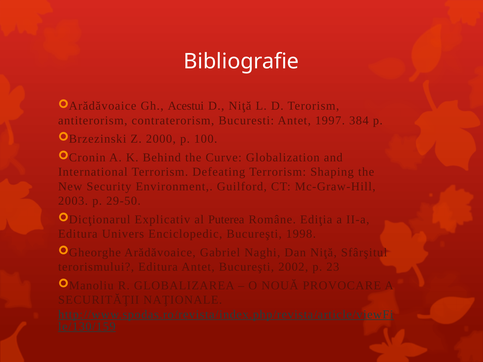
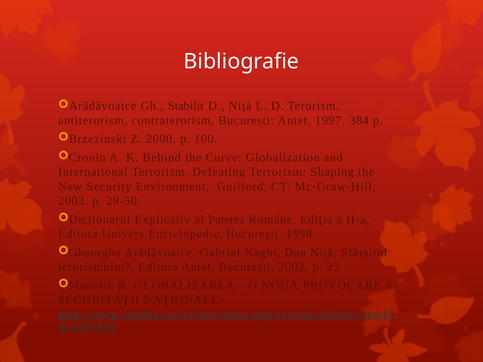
Acestui: Acestui -> Stabilit (186, 106)
